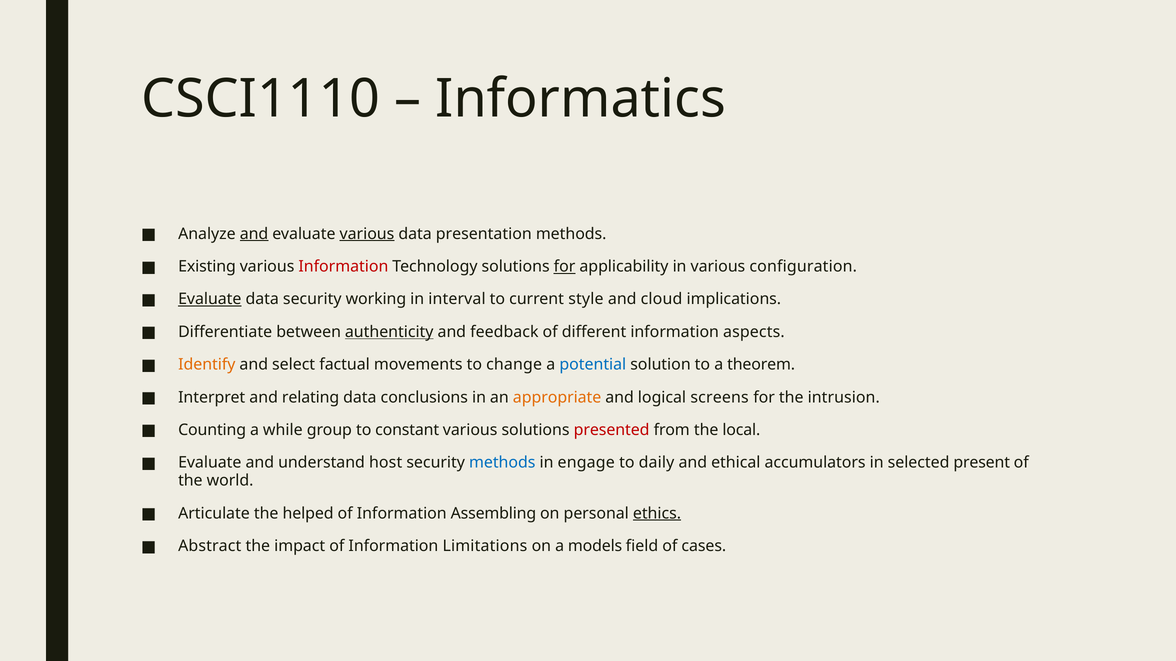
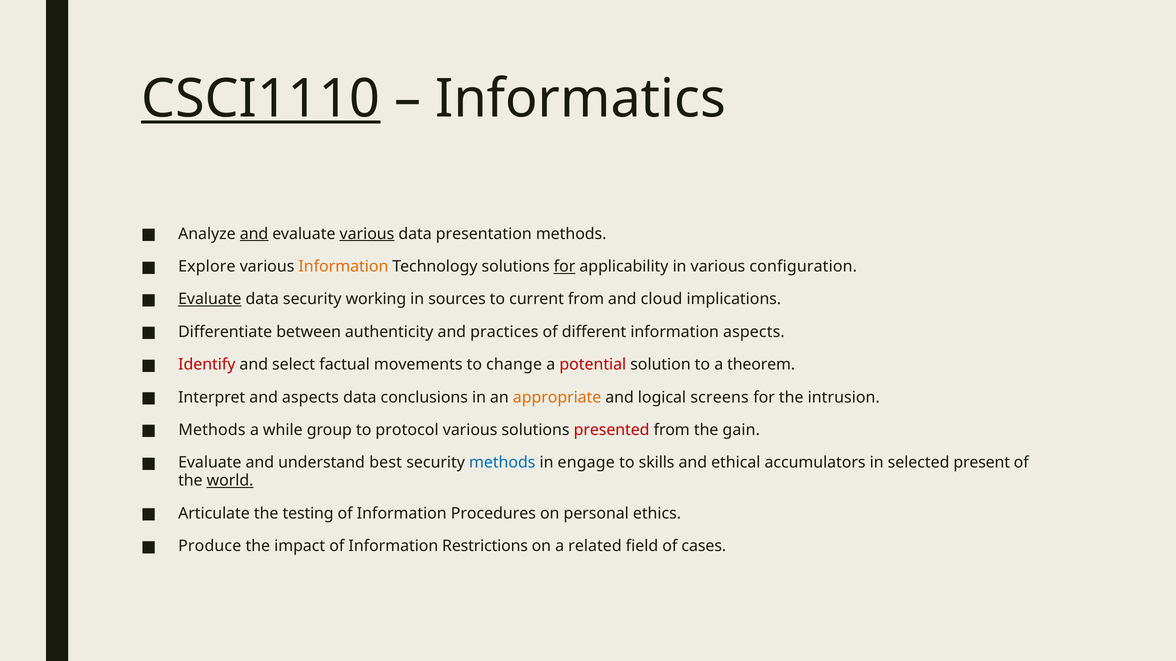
CSCI1110 underline: none -> present (261, 99)
Existing: Existing -> Explore (207, 267)
Information colour: red -> orange (343, 267)
interval: interval -> sources (457, 299)
current style: style -> from (586, 299)
authenticity underline: present -> none (389, 332)
feedback: feedback -> practices (504, 332)
Identify colour: orange -> red (207, 365)
potential colour: blue -> red (593, 365)
and relating: relating -> aspects (310, 398)
Counting: Counting -> Methods (212, 430)
constant: constant -> protocol (407, 430)
local: local -> gain (741, 430)
host: host -> best (386, 463)
daily: daily -> skills (657, 463)
world underline: none -> present (230, 481)
helped: helped -> testing (308, 514)
Assembling: Assembling -> Procedures (493, 514)
ethics underline: present -> none (657, 514)
Abstract: Abstract -> Produce (210, 546)
Limitations: Limitations -> Restrictions (485, 546)
models: models -> related (595, 546)
